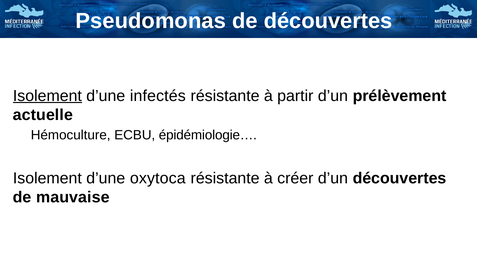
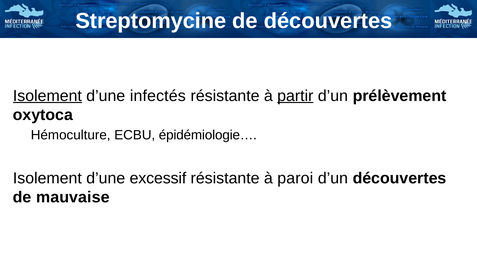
Pseudomonas: Pseudomonas -> Streptomycine (151, 21)
partir underline: none -> present (295, 96)
actuelle: actuelle -> oxytoca (43, 115)
oxytoca: oxytoca -> excessif (158, 178)
créer: créer -> paroi (295, 178)
